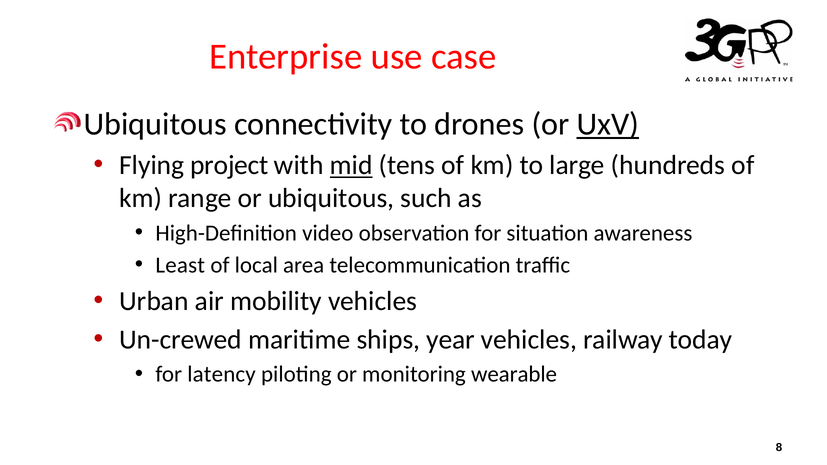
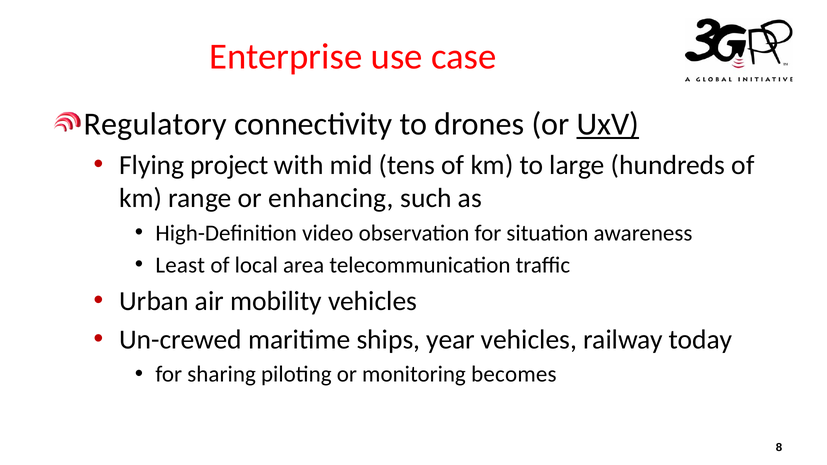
Ubiquitous: Ubiquitous -> Regulatory (155, 124)
mid underline: present -> none (351, 165)
or ubiquitous: ubiquitous -> enhancing (331, 198)
latency: latency -> sharing (222, 375)
wearable: wearable -> becomes (514, 375)
